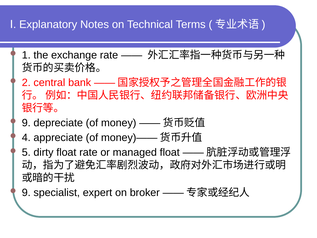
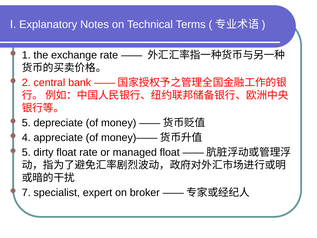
9: 9 -> 5 (26, 123)
9: 9 -> 7 (26, 192)
